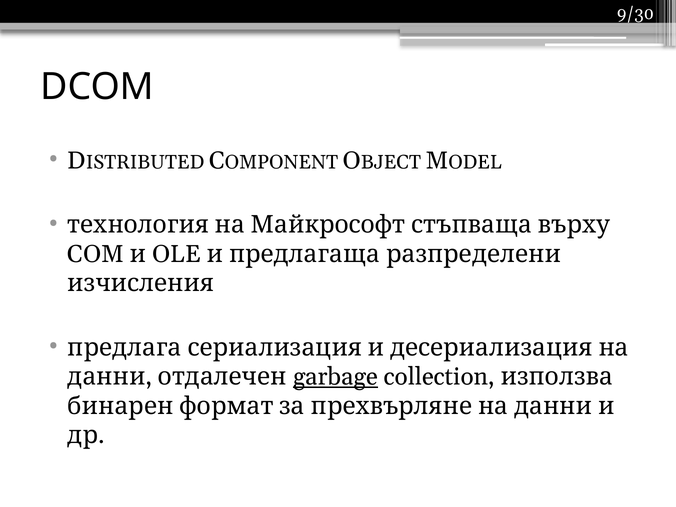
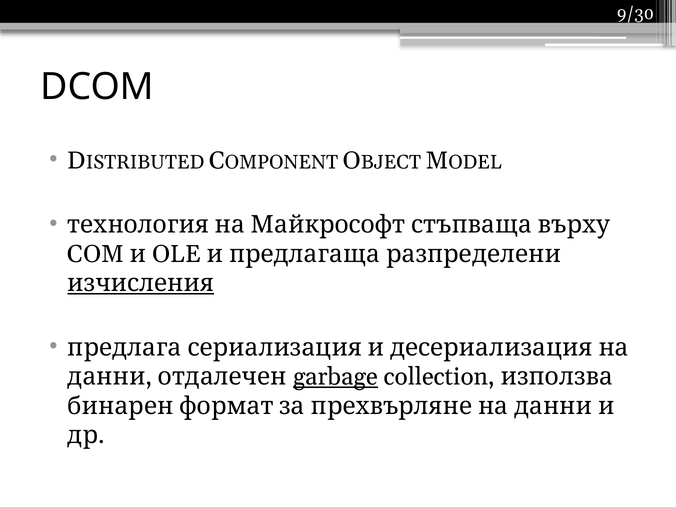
изчисления underline: none -> present (141, 283)
